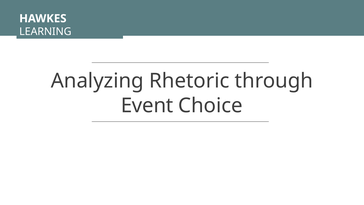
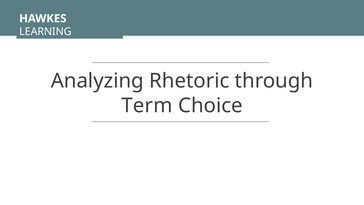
Event: Event -> Term (147, 105)
